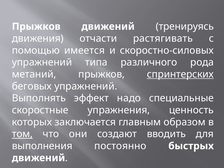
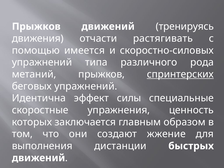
Выполнять: Выполнять -> Идентична (39, 98)
надо: надо -> силы (129, 98)
том underline: present -> none (22, 134)
вводить: вводить -> жжение (166, 134)
постоянно: постоянно -> дистанции (120, 146)
